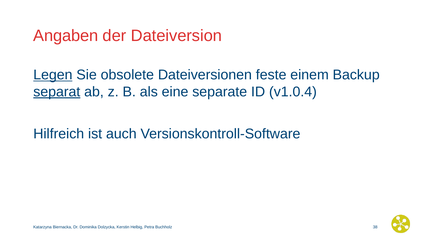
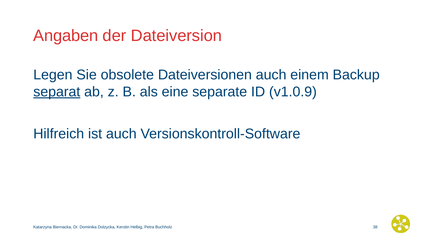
Legen underline: present -> none (53, 75)
Dateiversionen feste: feste -> auch (271, 75)
v1.0.4: v1.0.4 -> v1.0.9 (293, 92)
